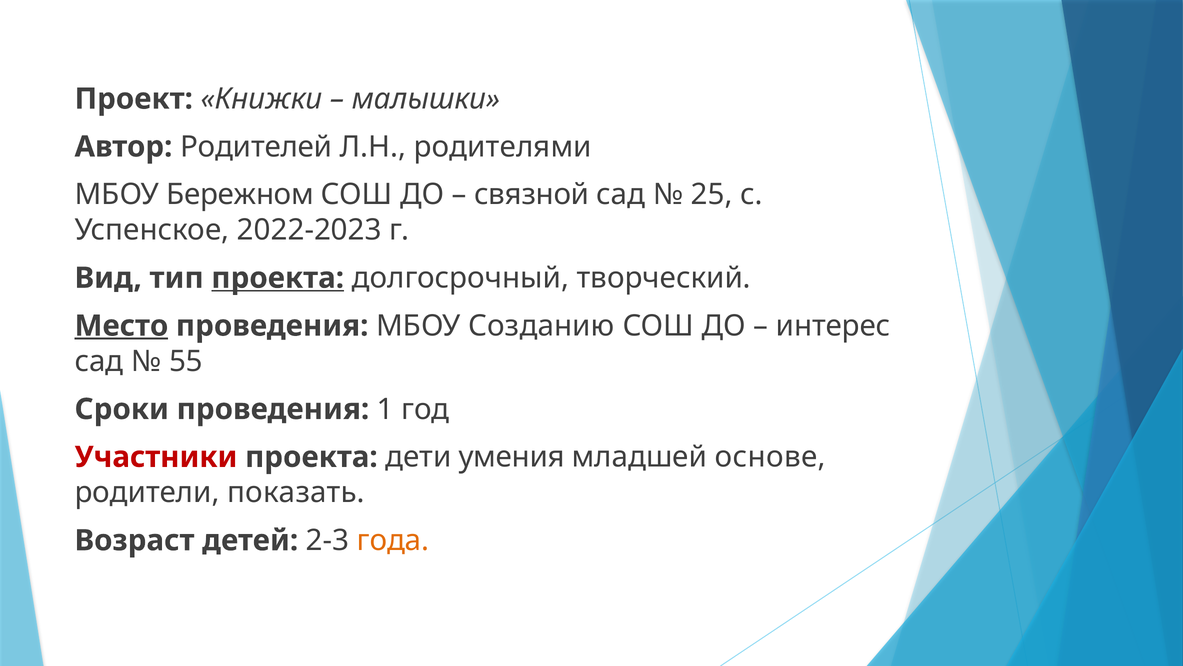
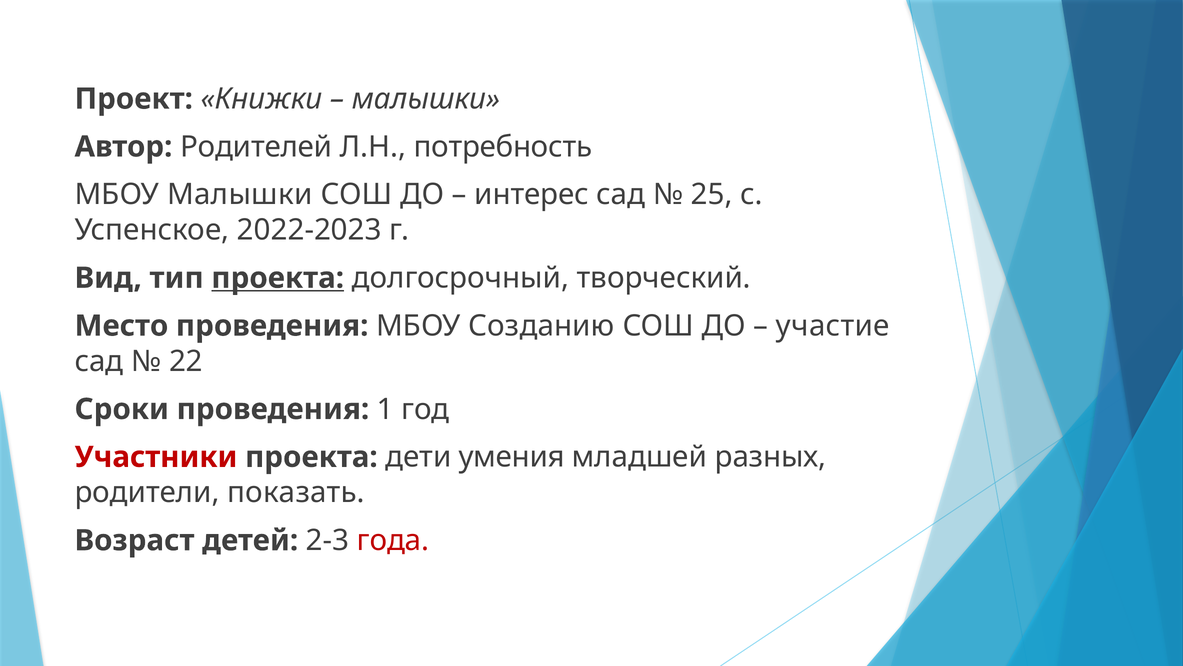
родителями: родителями -> потребность (503, 147)
МБОУ Бережном: Бережном -> Малышки (240, 194)
связной: связной -> интерес (532, 194)
Место underline: present -> none (121, 326)
интерес: интерес -> участие (833, 326)
55: 55 -> 22 (186, 361)
основе: основе -> разных (771, 457)
года colour: orange -> red (393, 540)
